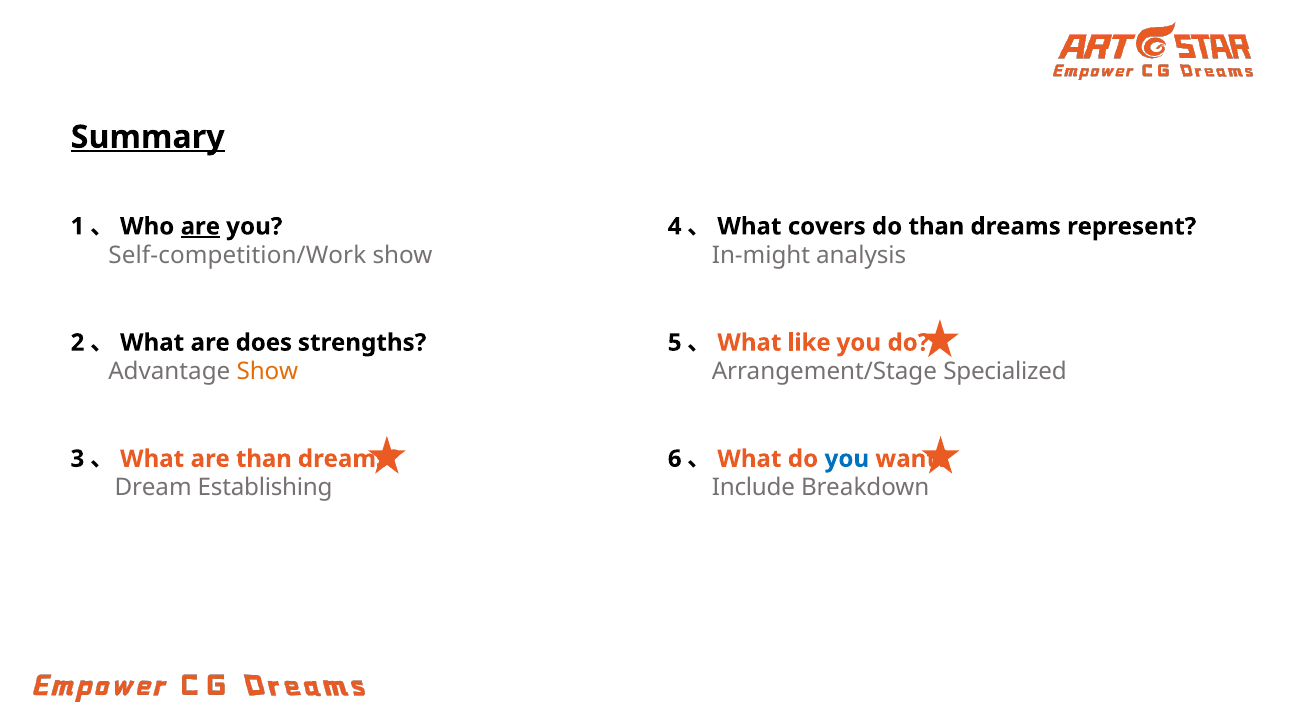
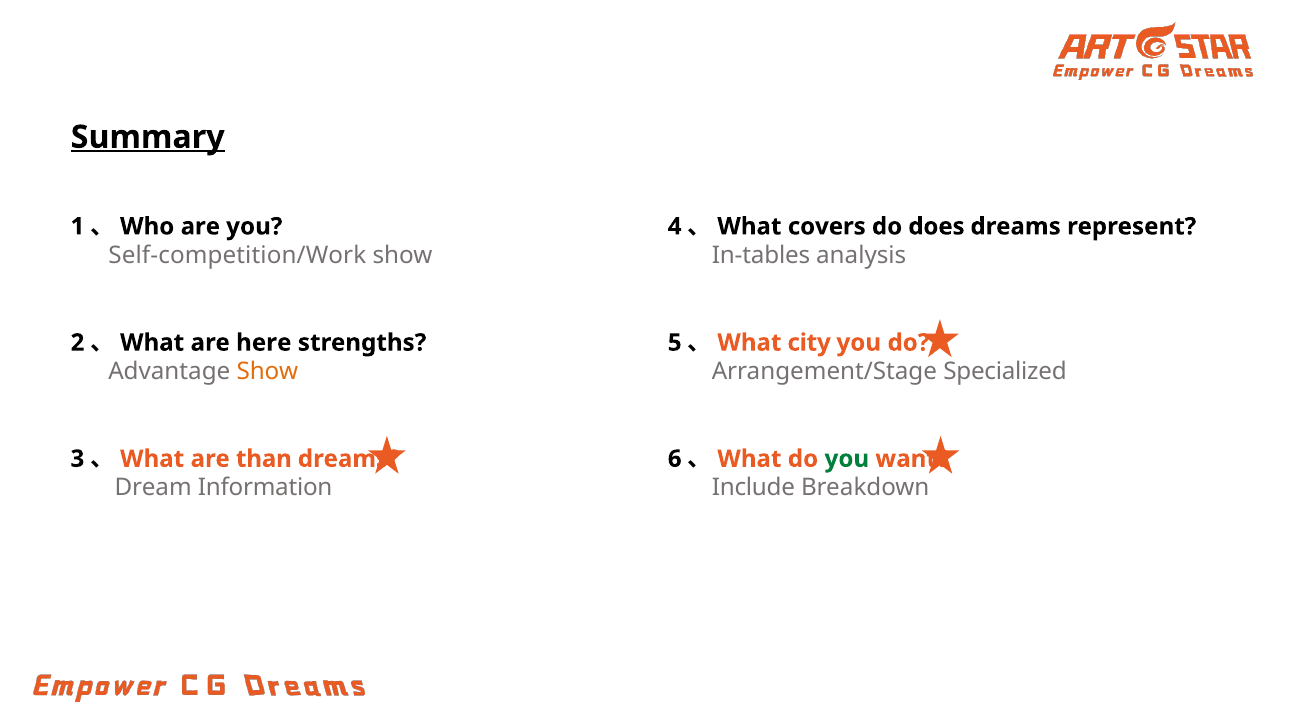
are underline: present -> none (200, 227)
do than: than -> does (936, 227)
In-might: In-might -> In-tables (761, 256)
does: does -> here (264, 343)
like: like -> city (809, 343)
you colour: blue -> green (847, 459)
Establishing: Establishing -> Information (265, 488)
